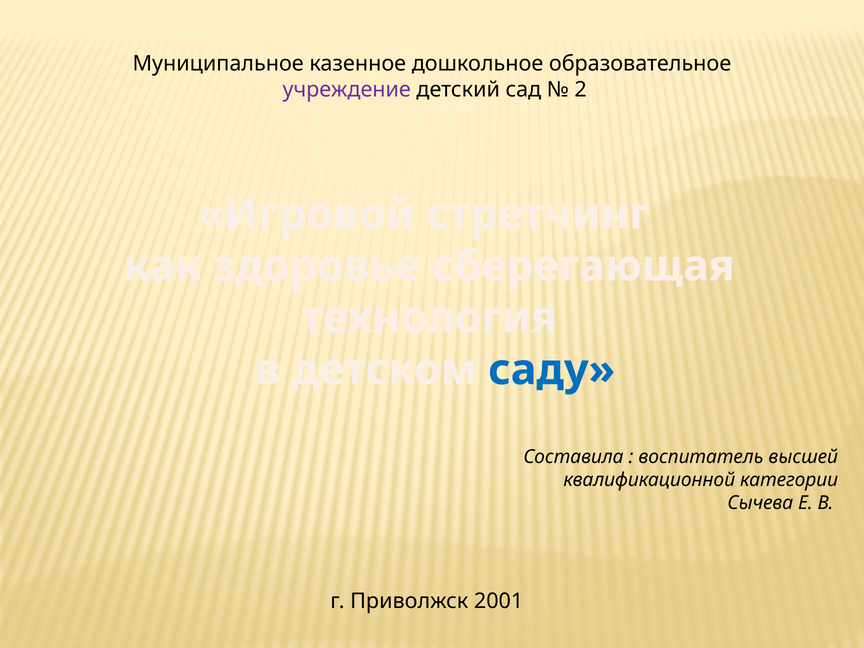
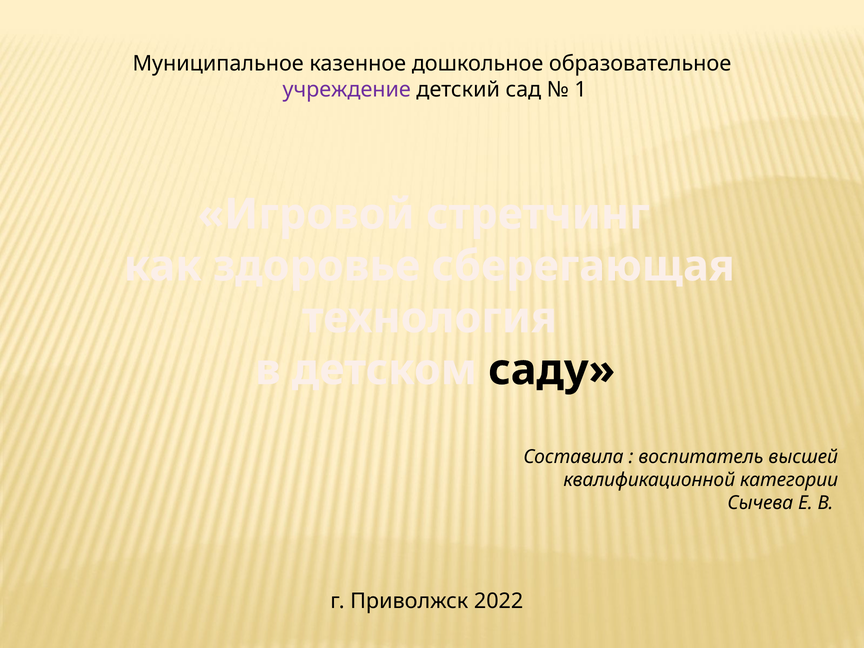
2: 2 -> 1 (581, 90)
саду colour: blue -> black (552, 370)
2001: 2001 -> 2022 (499, 601)
